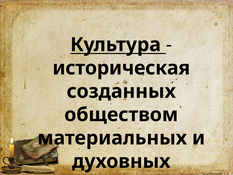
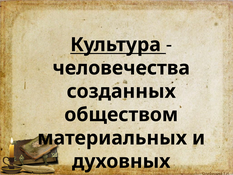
историческая: историческая -> человечества (121, 68)
